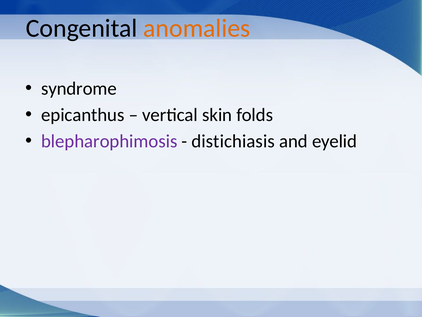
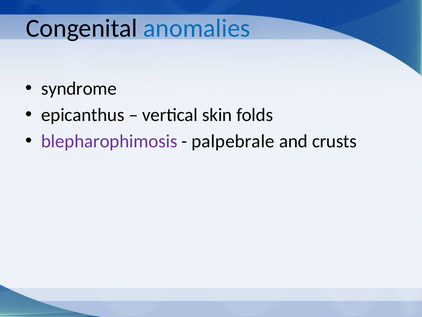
anomalies colour: orange -> blue (197, 28)
distichiasis: distichiasis -> palpebrale (233, 141)
eyelid: eyelid -> crusts (334, 141)
